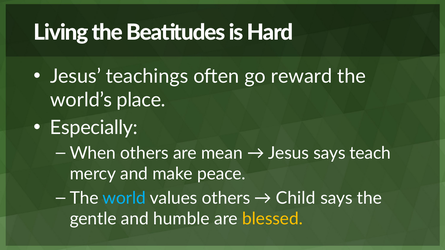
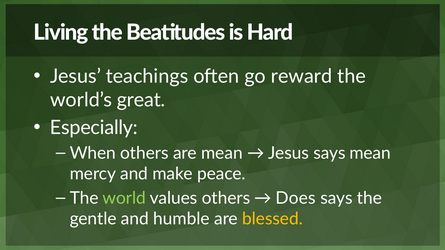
place: place -> great (141, 100)
says teach: teach -> mean (370, 153)
world colour: light blue -> light green (124, 198)
Child: Child -> Does (296, 198)
